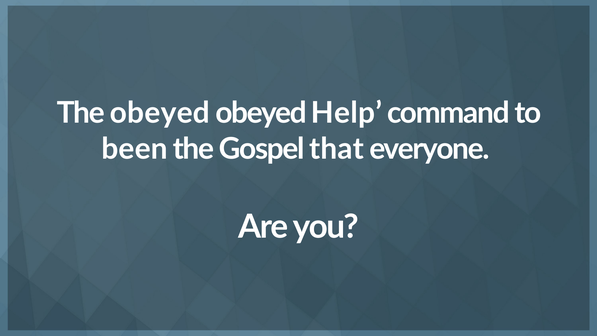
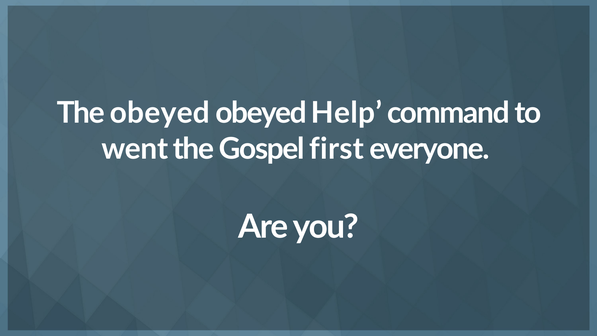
been: been -> went (135, 149)
that: that -> first (337, 149)
